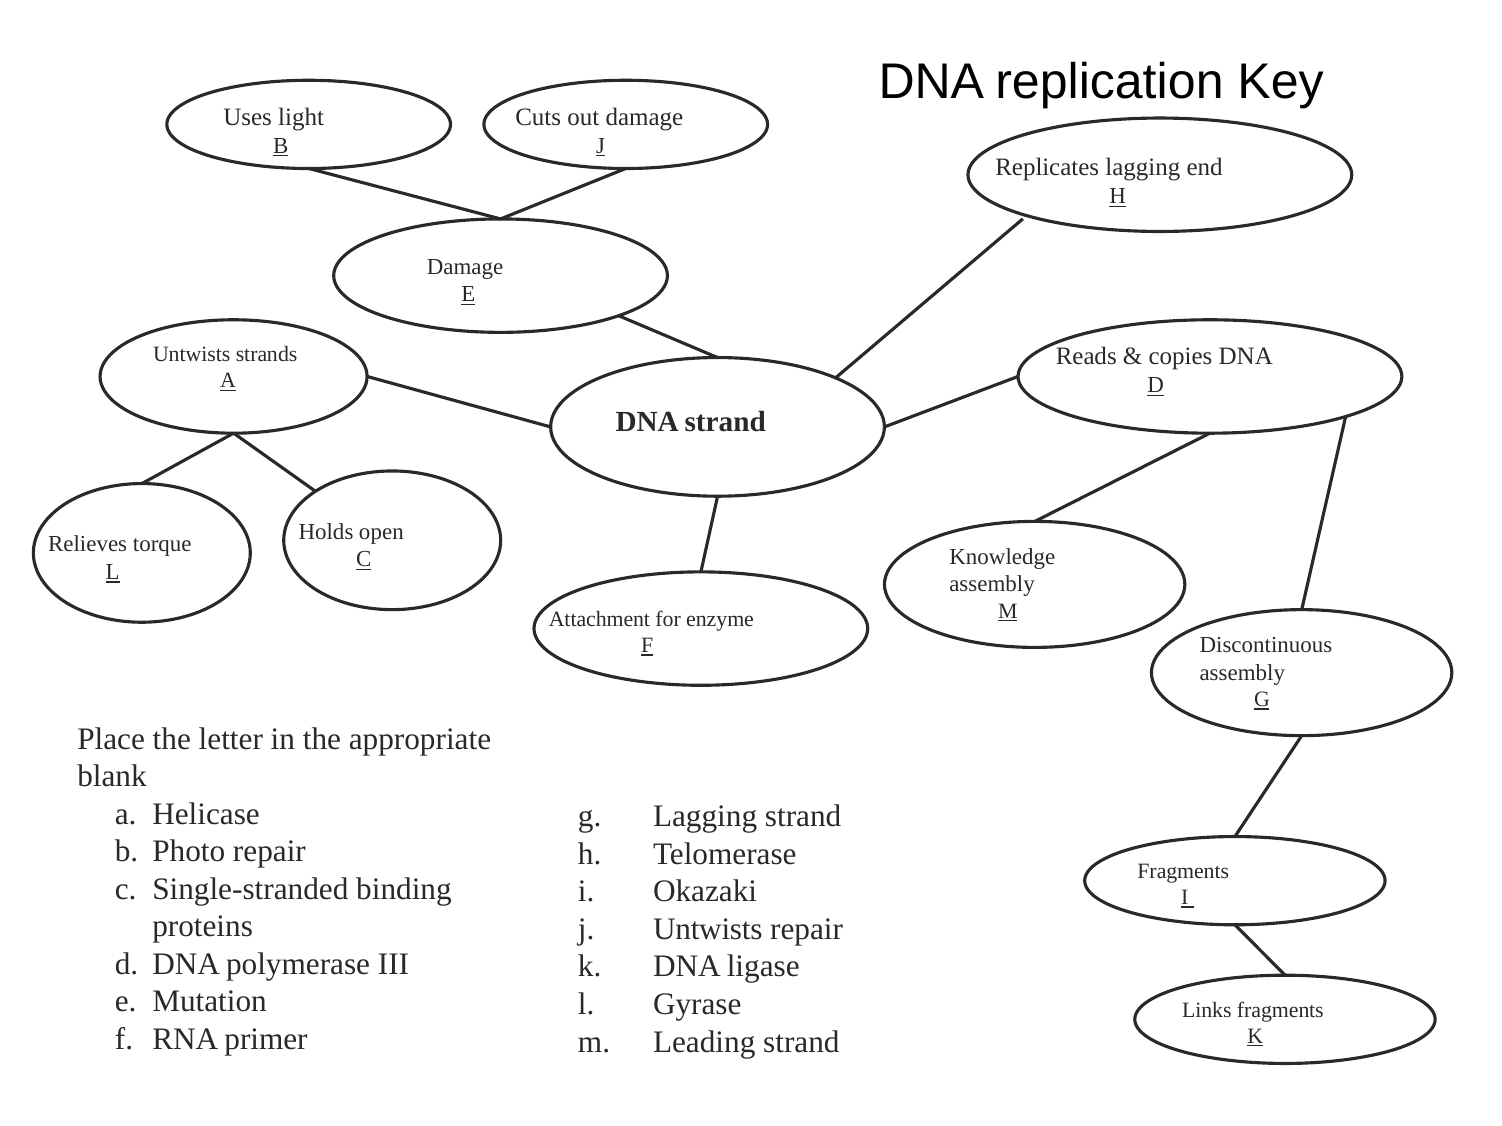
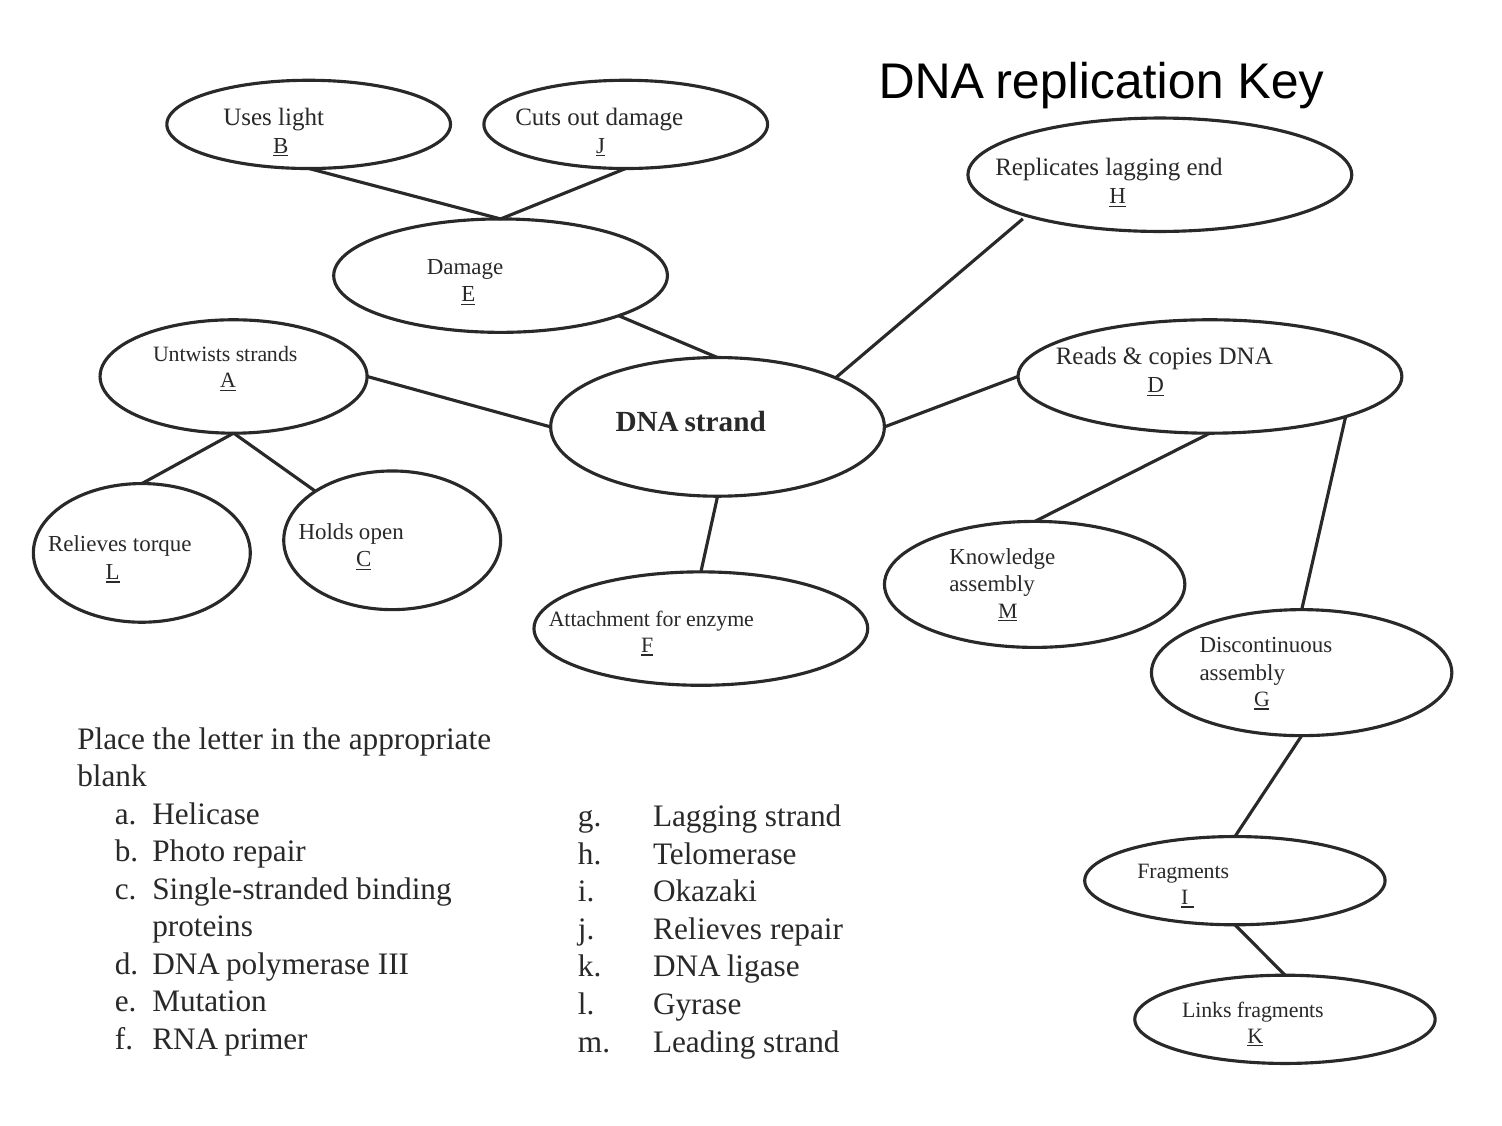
j Untwists: Untwists -> Relieves (708, 930)
